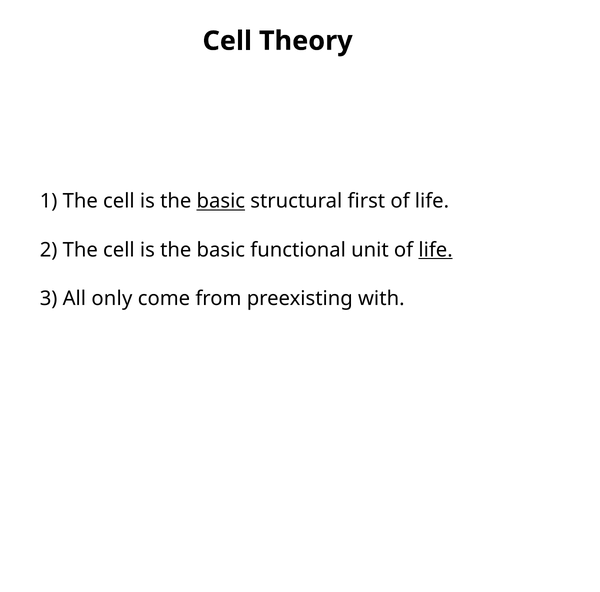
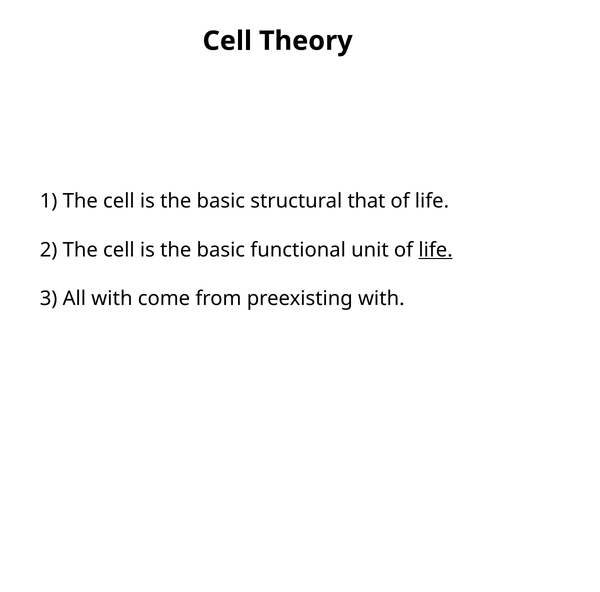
basic underline: present -> none (221, 201)
first: first -> that (366, 201)
All only: only -> with (112, 299)
